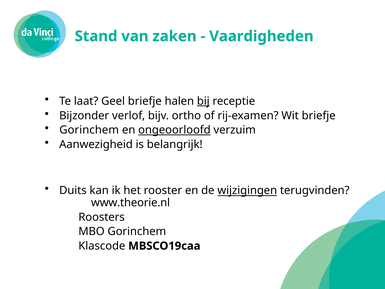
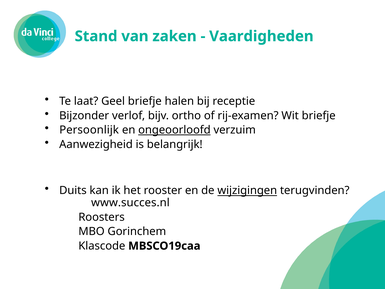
bij underline: present -> none (203, 101)
Gorinchem: Gorinchem -> Persoonlijk (89, 130)
www.theorie.nl: www.theorie.nl -> www.succes.nl (130, 202)
